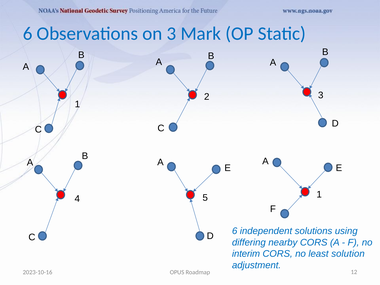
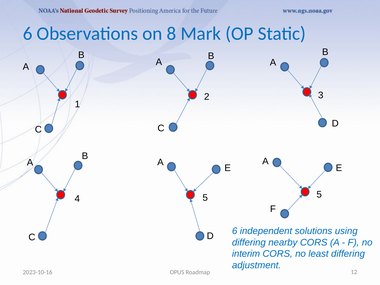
on 3: 3 -> 8 (171, 34)
5 1: 1 -> 5 (319, 194)
least solution: solution -> differing (348, 254)
